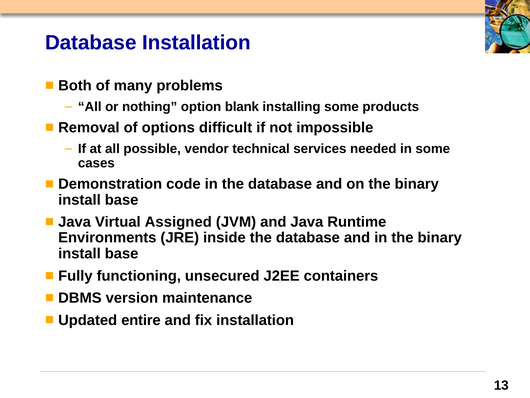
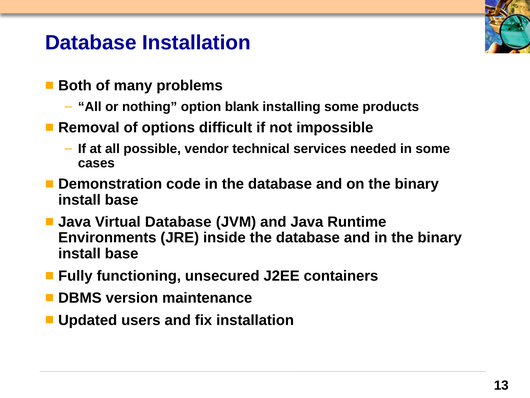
Virtual Assigned: Assigned -> Database (178, 222)
entire: entire -> users (141, 320)
